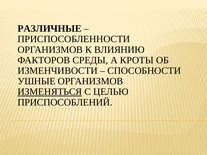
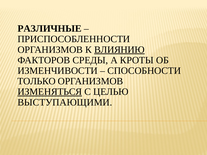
ВЛИЯНИЮ underline: none -> present (119, 50)
УШНЫЕ: УШНЫЕ -> ТОЛЬКО (37, 81)
ПРИСПОСОБЛЕНИЙ: ПРИСПОСОБЛЕНИЙ -> ВЫСТУПАЮЩИМИ (65, 102)
